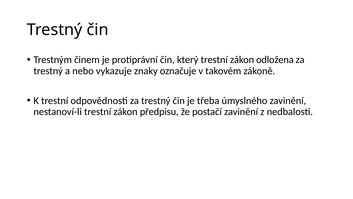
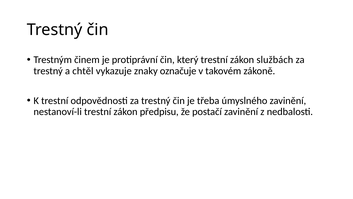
odložena: odložena -> službách (275, 60)
nebo: nebo -> chtěl (83, 71)
